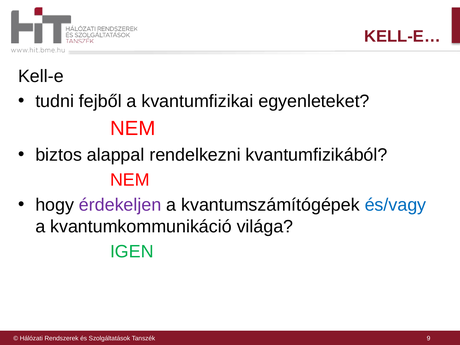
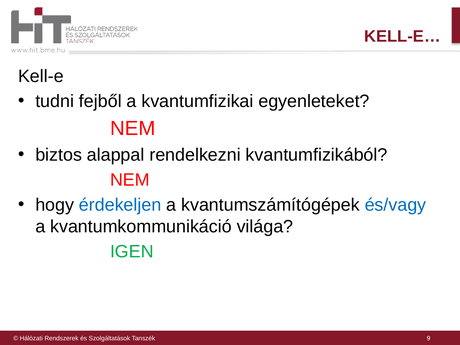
érdekeljen colour: purple -> blue (120, 205)
